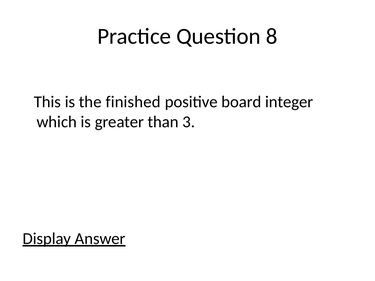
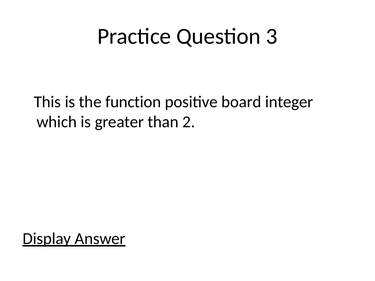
8: 8 -> 3 (272, 36)
finished: finished -> function (133, 102)
3: 3 -> 2 (189, 122)
